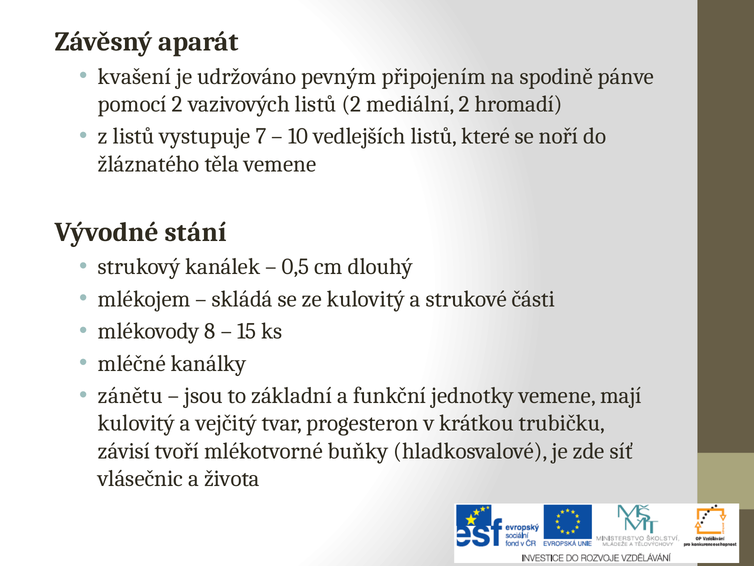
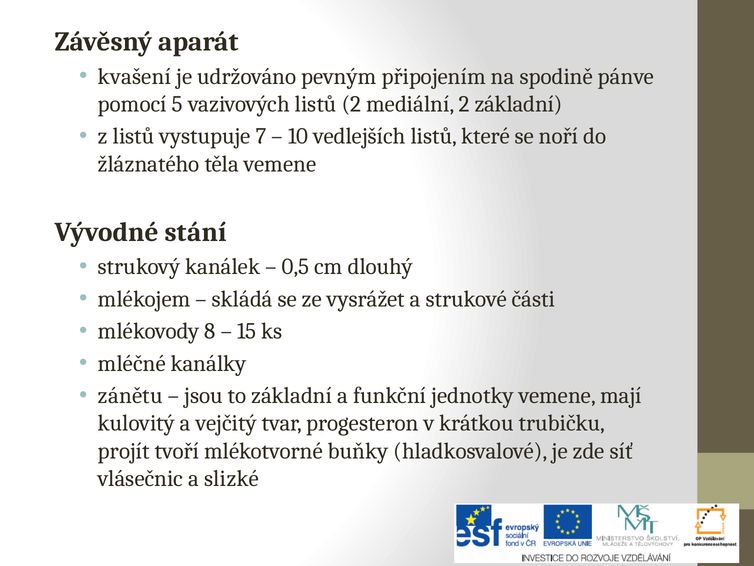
pomocí 2: 2 -> 5 (177, 104)
2 hromadí: hromadí -> základní (519, 104)
ze kulovitý: kulovitý -> vysrážet (366, 299)
závisí: závisí -> projít (124, 451)
života: života -> slizké (232, 478)
